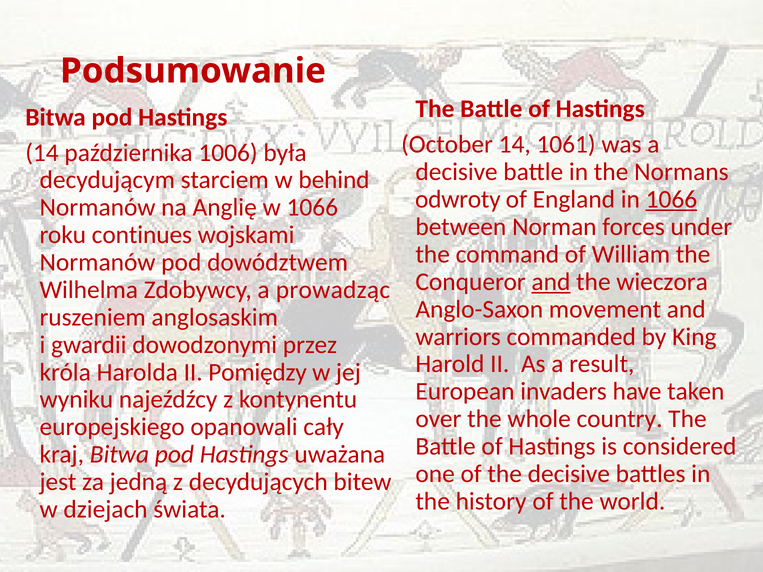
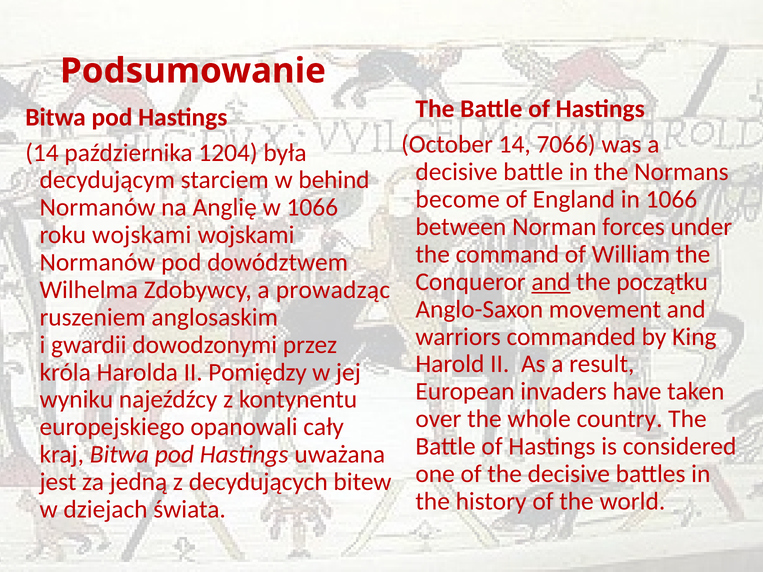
1061: 1061 -> 7066 (566, 145)
1006: 1006 -> 1204 (228, 153)
odwroty: odwroty -> become (458, 199)
1066 underline: present -> none (671, 199)
roku continues: continues -> wojskami (142, 235)
wieczora: wieczora -> początku (662, 282)
